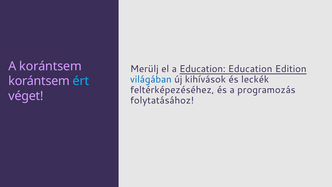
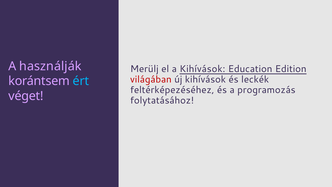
A korántsem: korántsem -> használják (50, 66)
a Education: Education -> Kihívások (202, 69)
világában colour: blue -> red (151, 79)
